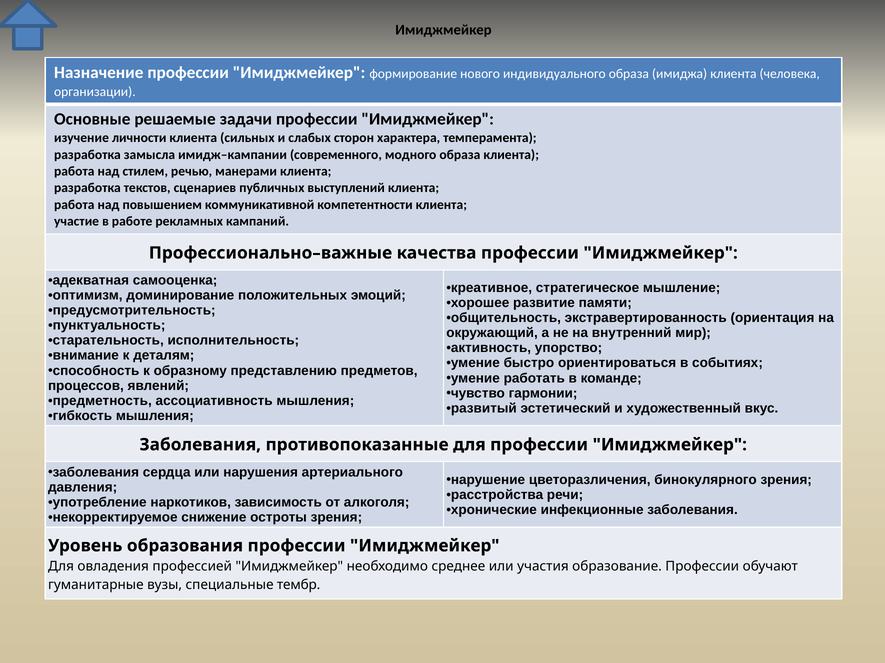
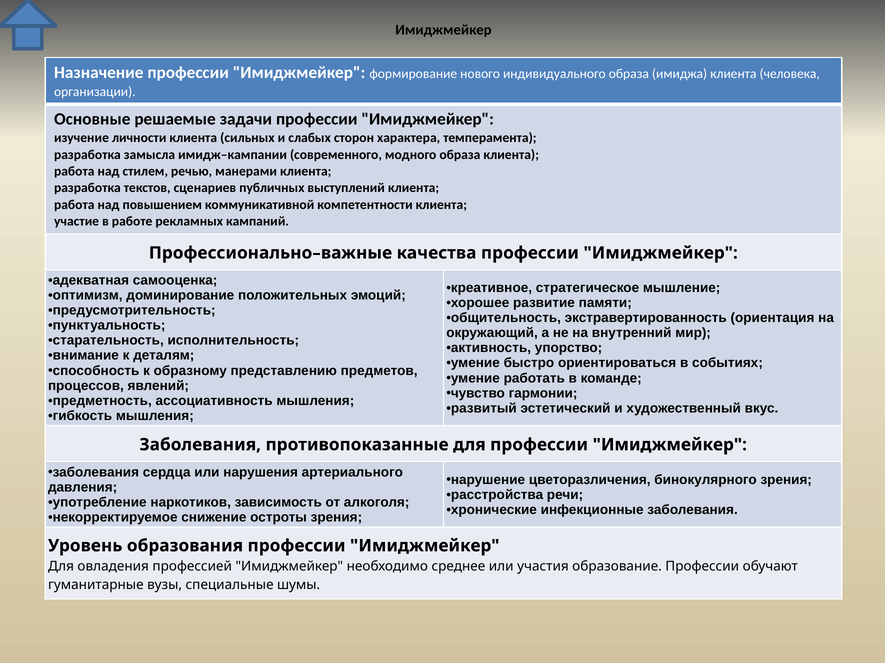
тембр: тембр -> шумы (299, 585)
